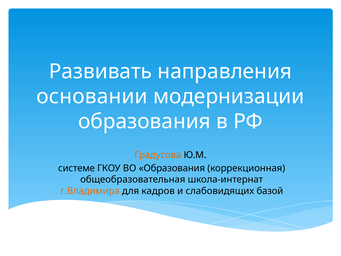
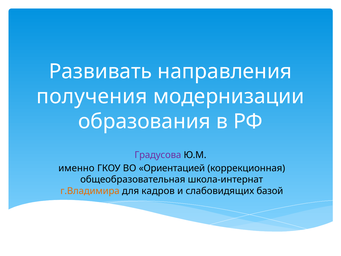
основании: основании -> получения (92, 96)
Градусова colour: orange -> purple (158, 155)
системе: системе -> именно (76, 168)
ВО Образования: Образования -> Ориентацией (172, 168)
